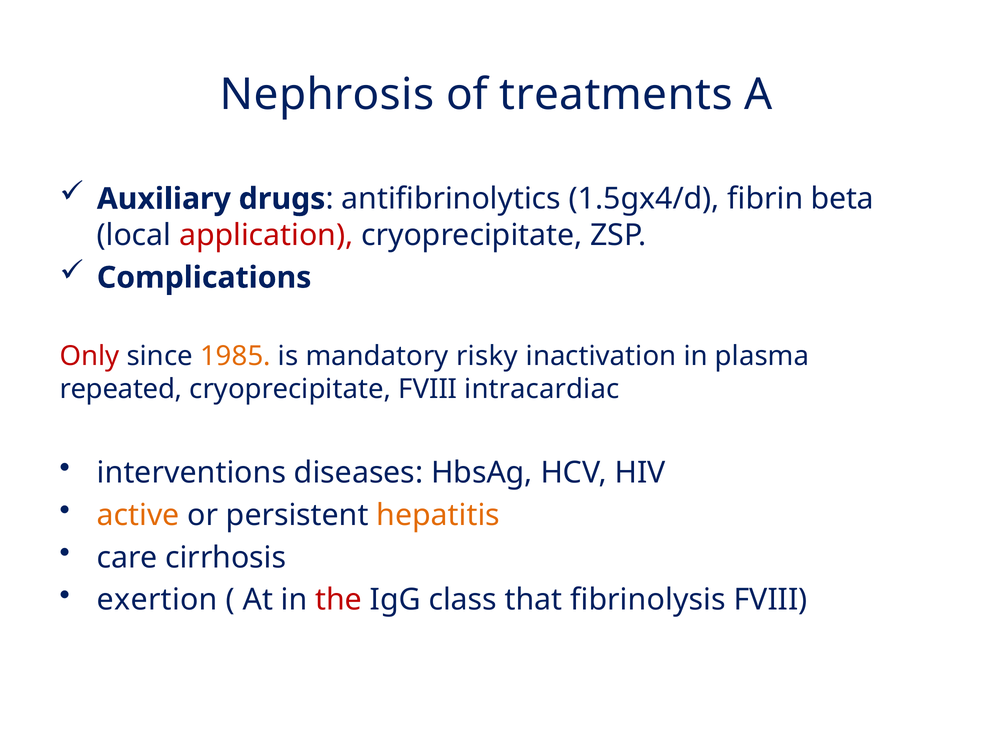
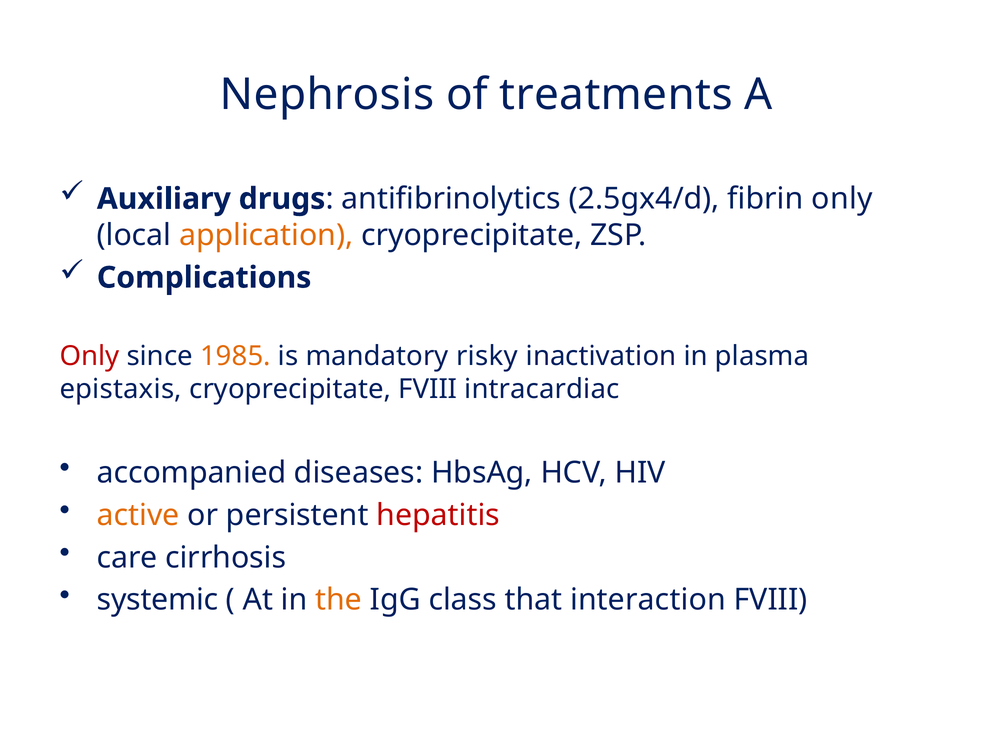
1.5gx4/d: 1.5gx4/d -> 2.5gx4/d (644, 199)
fibrin beta: beta -> only (842, 199)
application colour: red -> orange (266, 235)
repeated: repeated -> epistaxis (121, 390)
interventions: interventions -> accompanied (192, 473)
hepatitis colour: orange -> red (438, 516)
exertion: exertion -> systemic (158, 601)
the colour: red -> orange (339, 601)
fibrinolysis: fibrinolysis -> interaction (648, 601)
